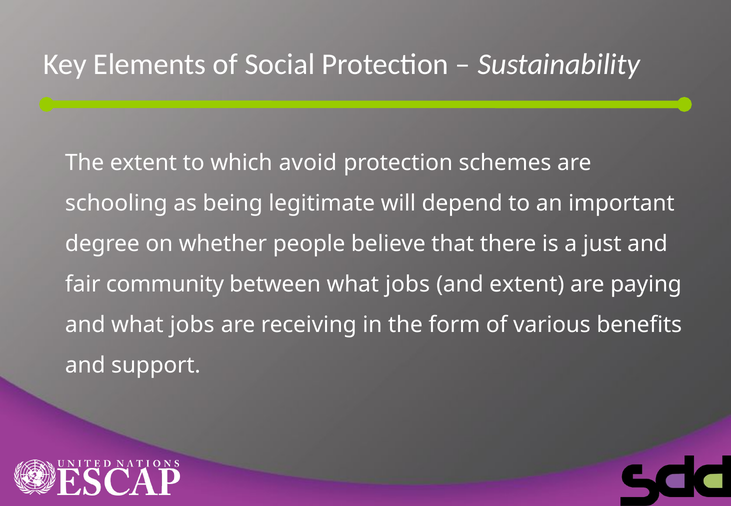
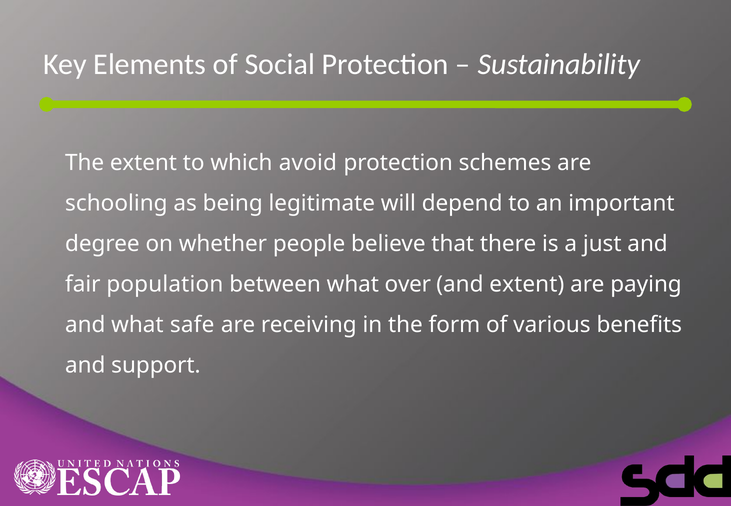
community: community -> population (165, 284)
between what jobs: jobs -> over (408, 284)
and what jobs: jobs -> safe (192, 325)
